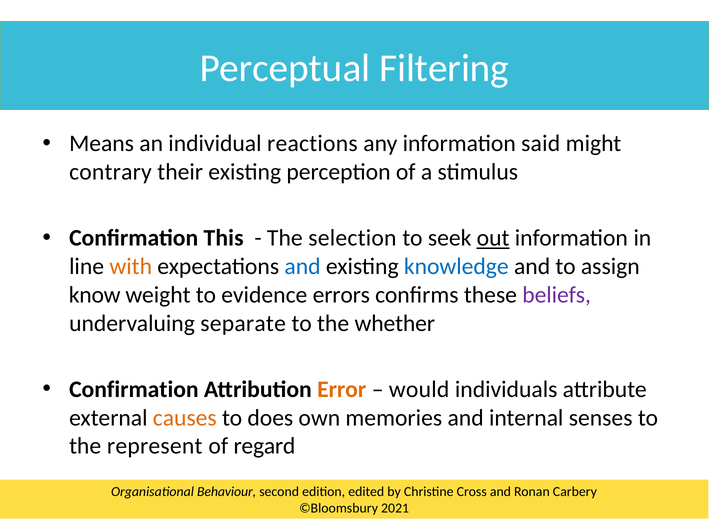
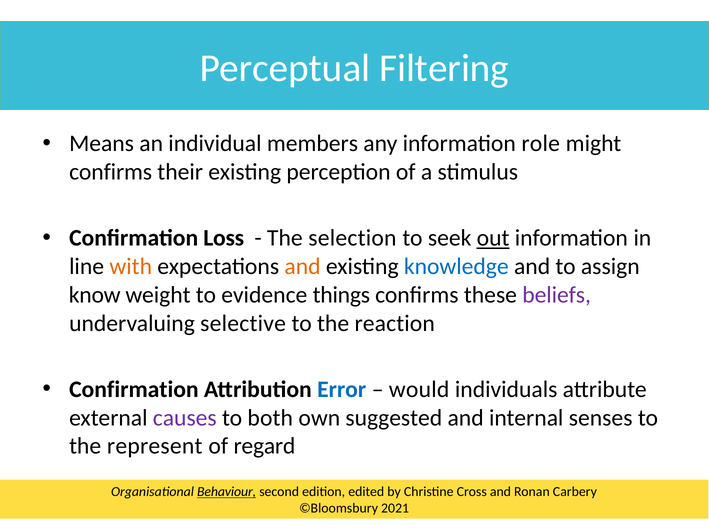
reactions: reactions -> members (312, 143)
said: said -> role (541, 143)
contrary: contrary -> confirms (111, 172)
This: This -> Loss (224, 238)
and colour: blue -> orange (303, 266)
errors: errors -> things (341, 295)
separate: separate -> selective (243, 323)
whether: whether -> reaction (395, 323)
Error colour: orange -> blue (342, 389)
causes colour: orange -> purple (185, 418)
does: does -> both (270, 418)
memories: memories -> suggested (394, 418)
Behaviour underline: none -> present (227, 492)
